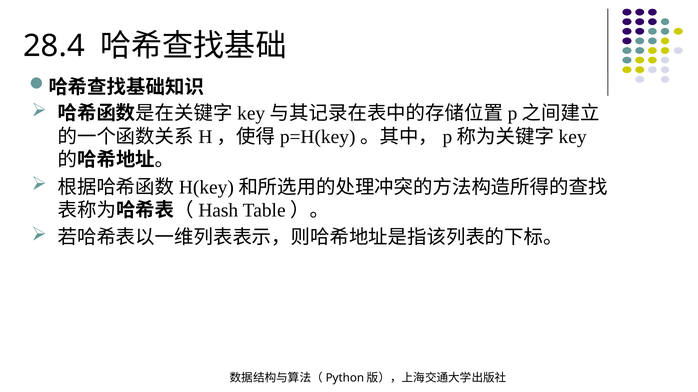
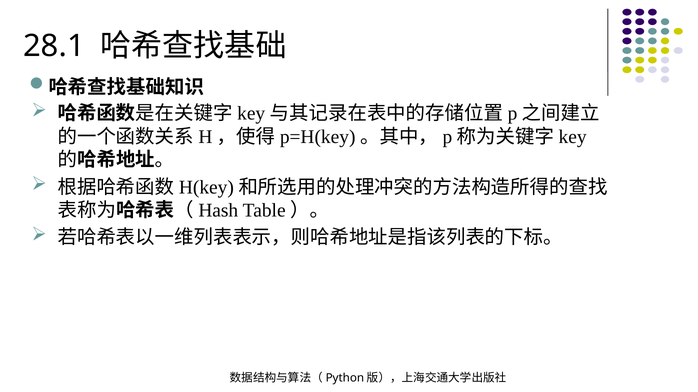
28.4: 28.4 -> 28.1 (54, 46)
